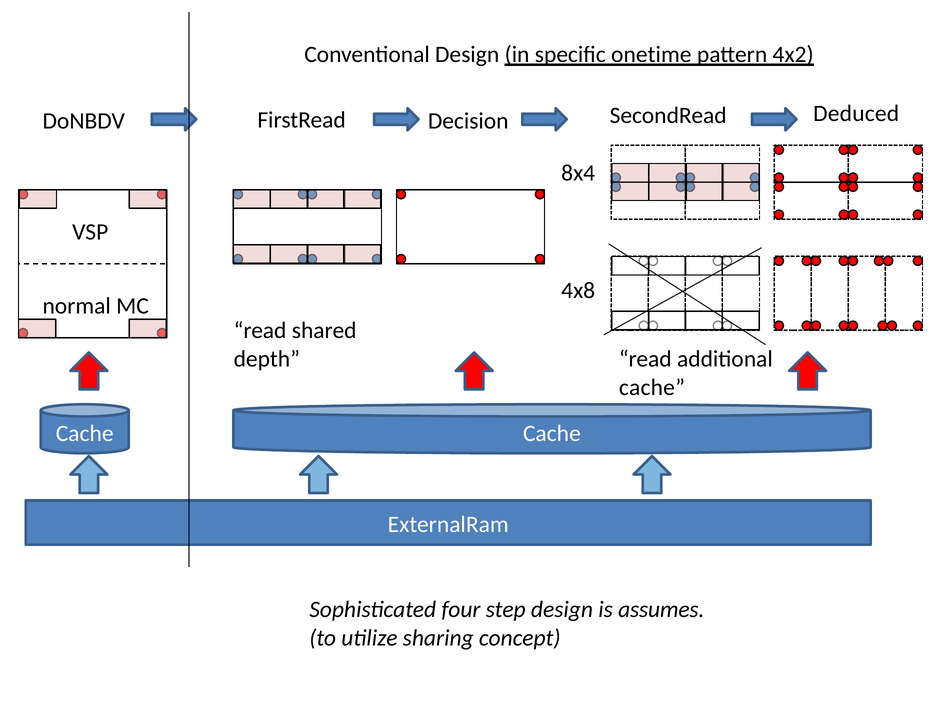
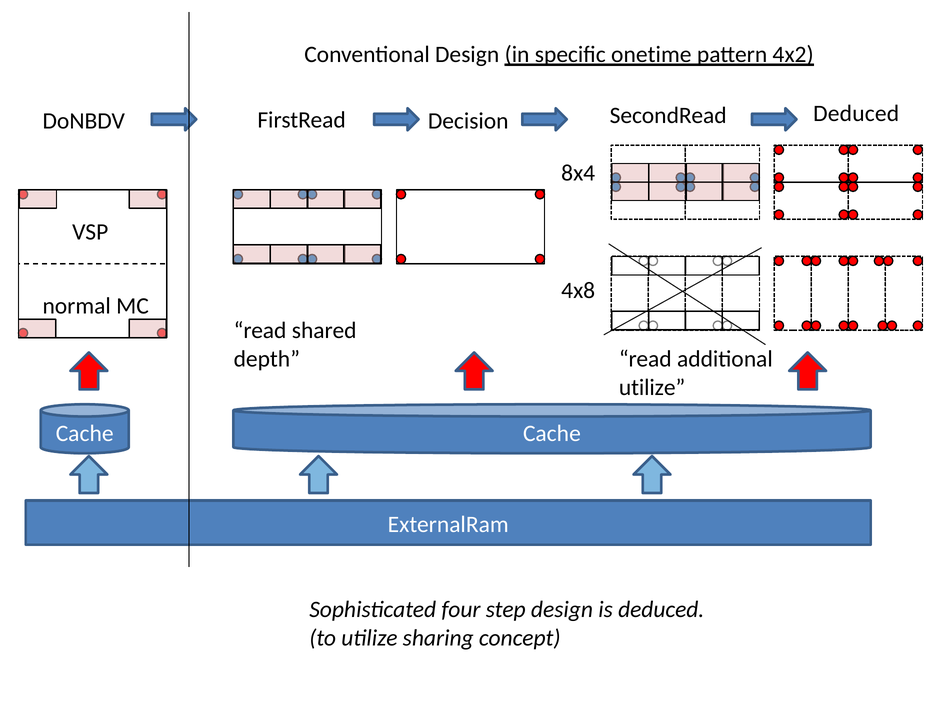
cache: cache -> utilize (652, 388)
is assumes: assumes -> deduced (661, 610)
